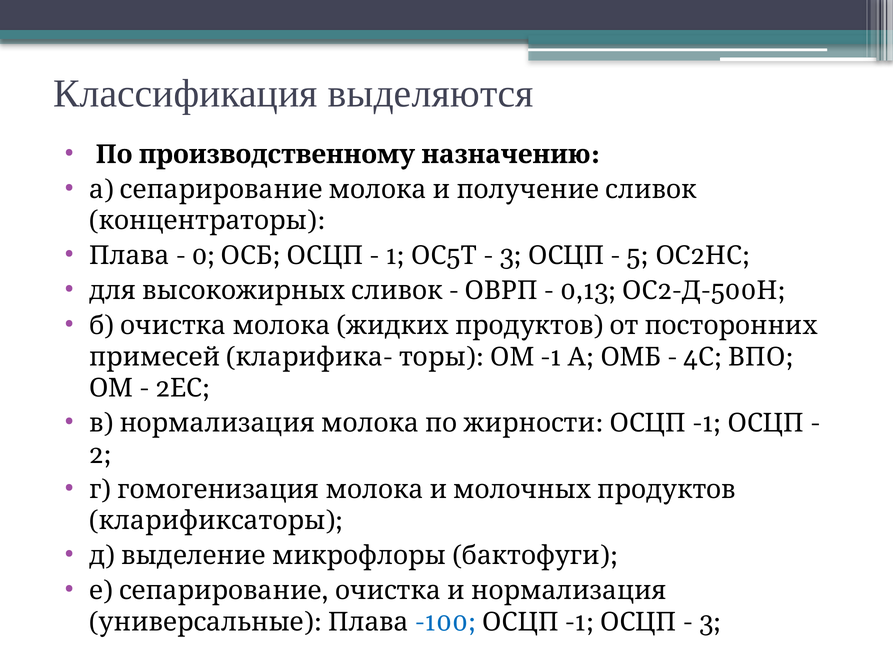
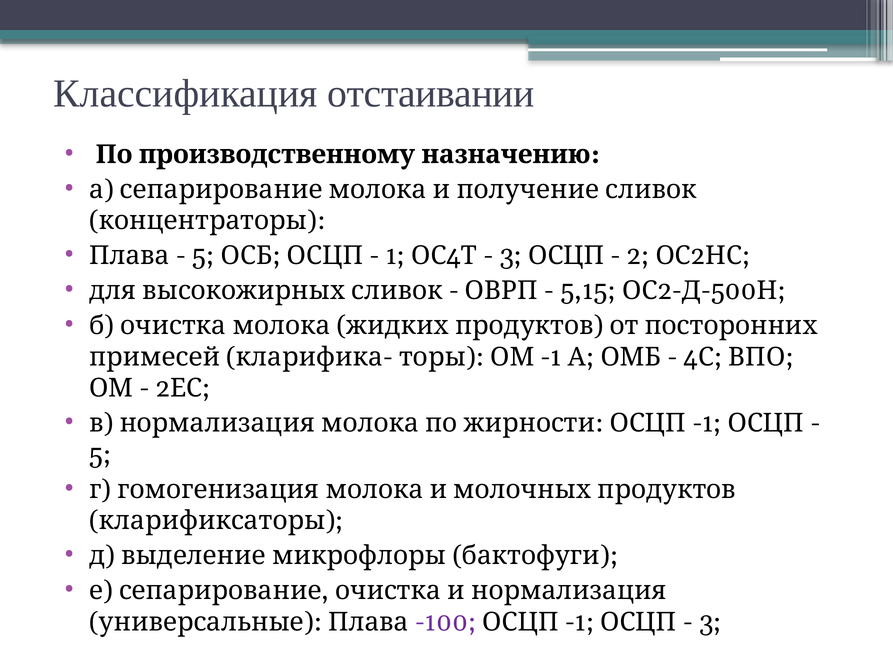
выделяются: выделяются -> отстаивании (431, 94)
0: 0 -> 5 (203, 256)
1 5: 5 -> 4 (454, 256)
5: 5 -> 2 (638, 256)
0,13: 0,13 -> 5,15 (588, 291)
2: 2 -> 5 (100, 454)
-100 colour: blue -> purple (446, 622)
